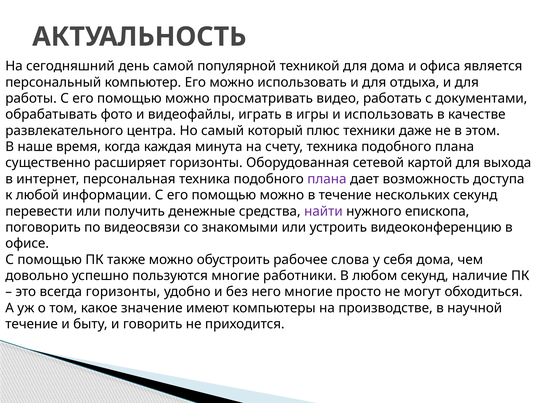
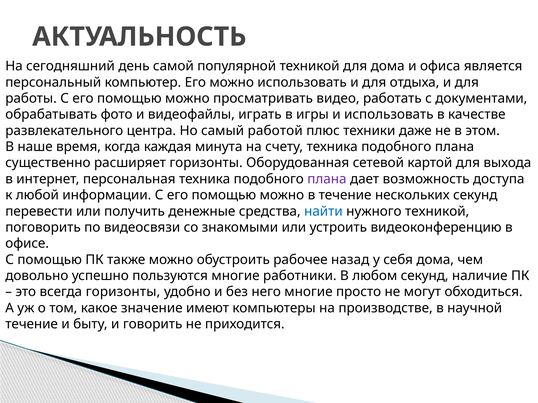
который: который -> работой (275, 131)
найти colour: purple -> blue (323, 212)
нужного епископа: епископа -> техникой (437, 212)
слова: слова -> назад (350, 260)
